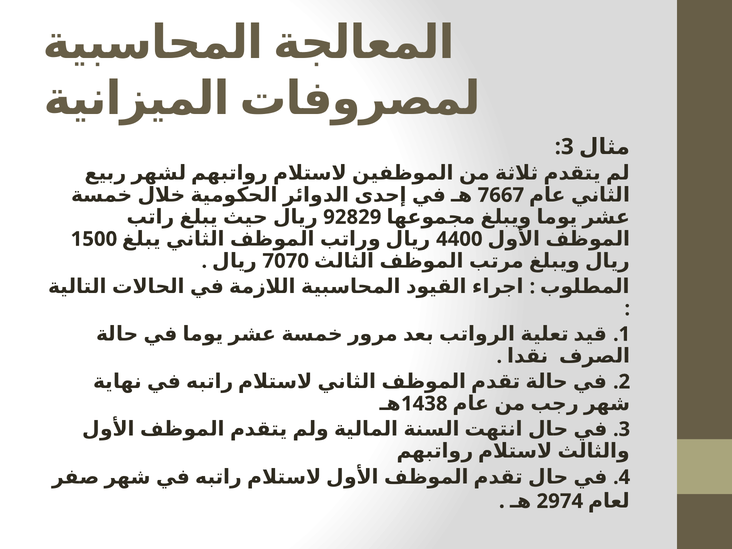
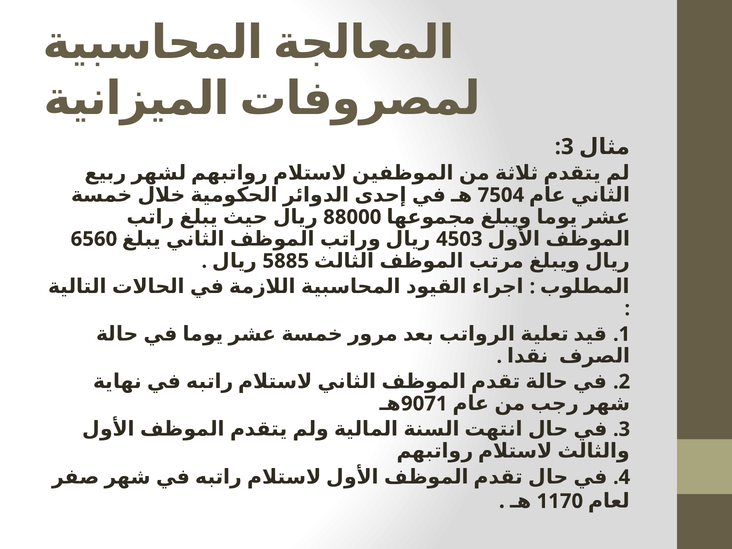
7667: 7667 -> 7504 (501, 195)
92829: 92829 -> 88000 (352, 217)
1500: 1500 -> 6560 (94, 239)
4400: 4400 -> 4503 (459, 239)
7070: 7070 -> 5885 (286, 261)
1438: 1438 -> 9071 (424, 404)
2974: 2974 -> 1170 (560, 501)
